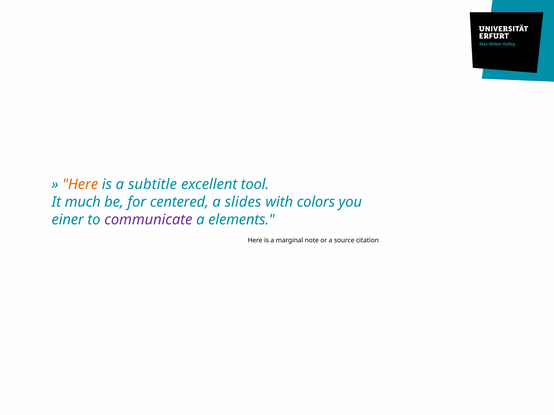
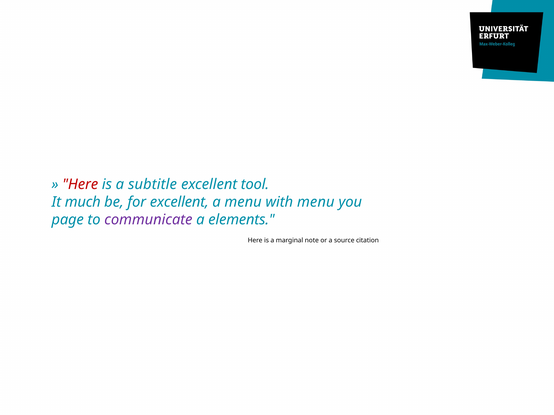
Here colour: orange -> red (80, 185)
for centered: centered -> excellent (179, 202)
a slides: slides -> menu (243, 202)
with colors: colors -> menu (316, 202)
einer: einer -> page (68, 220)
